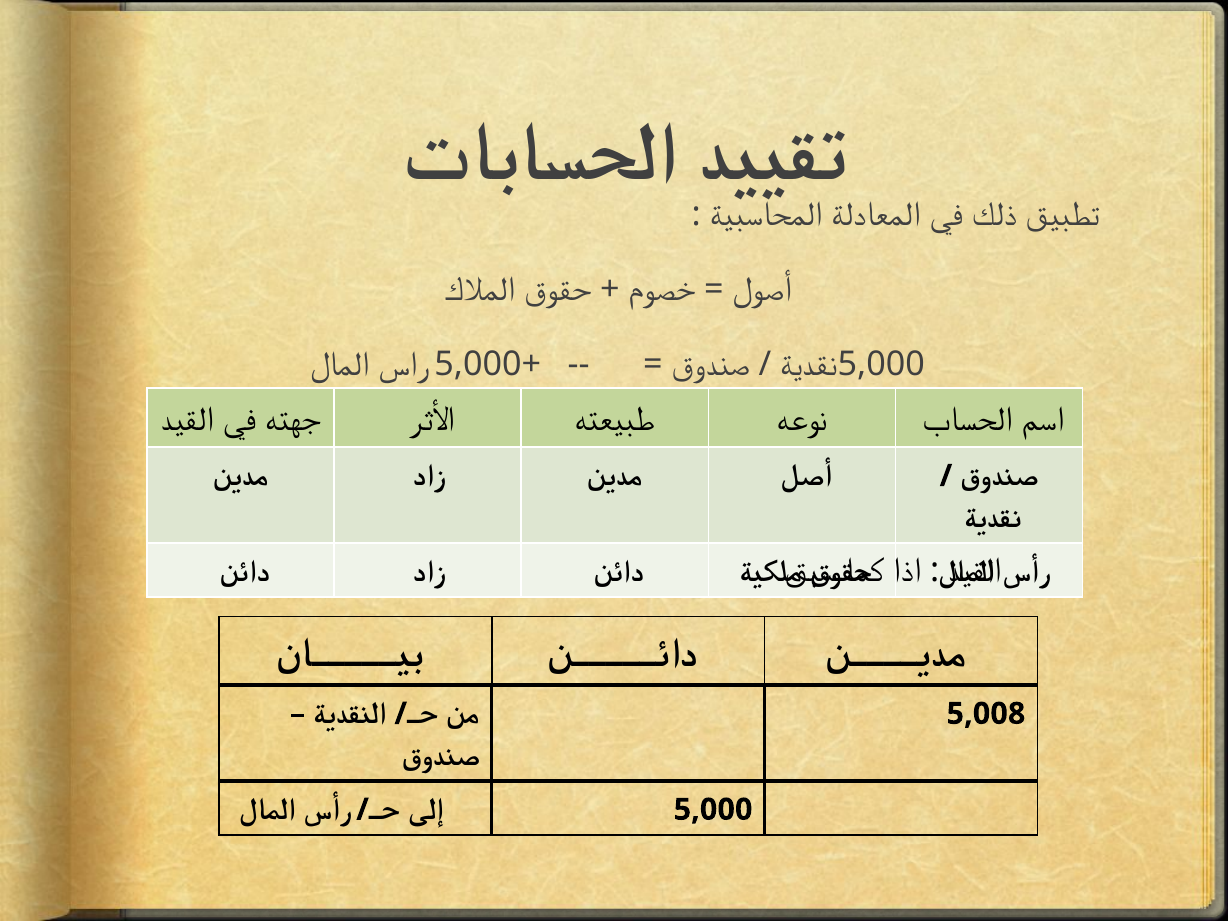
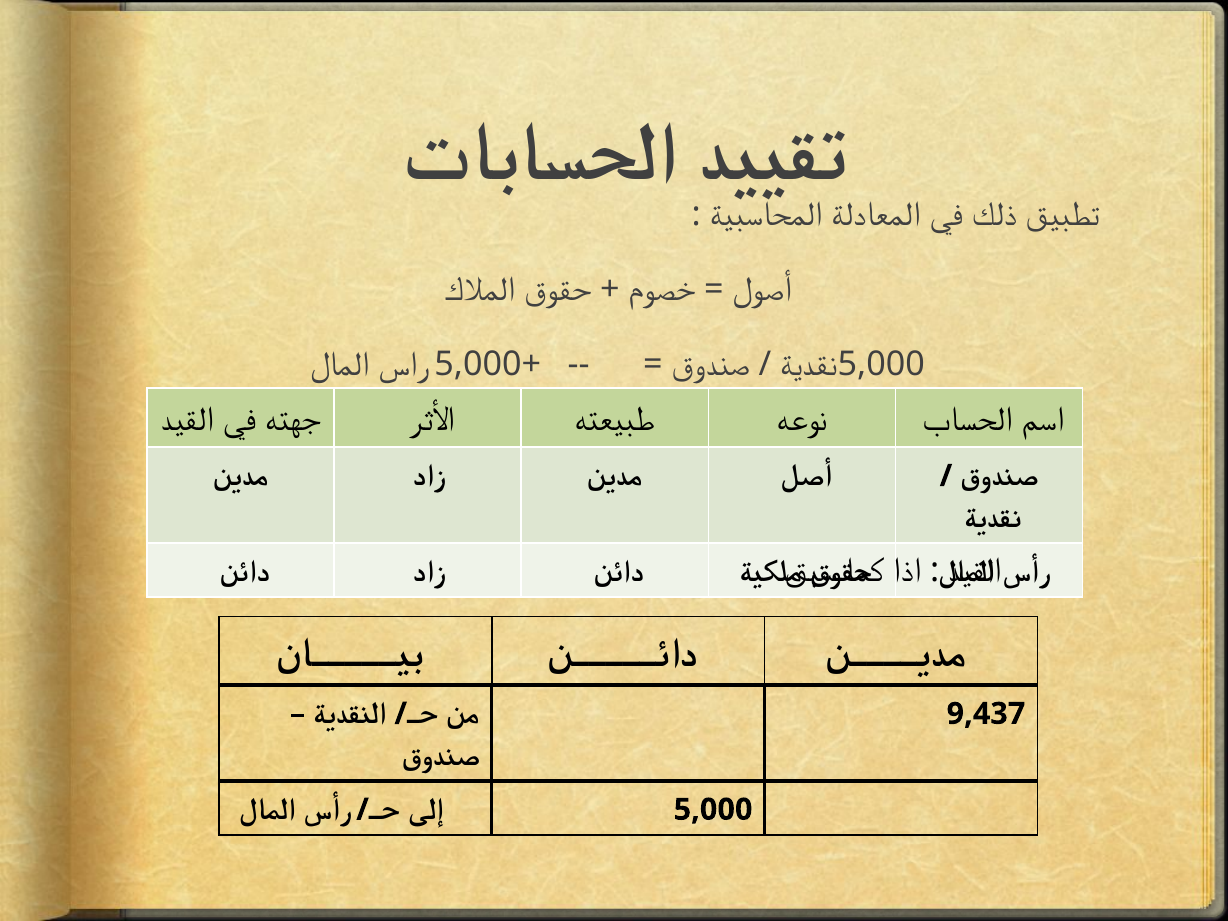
5,008: 5,008 -> 9,437 (986, 714)
